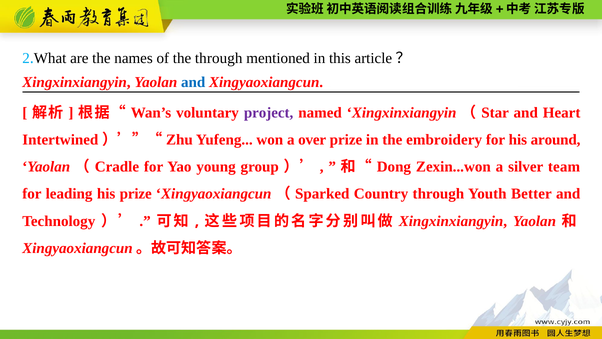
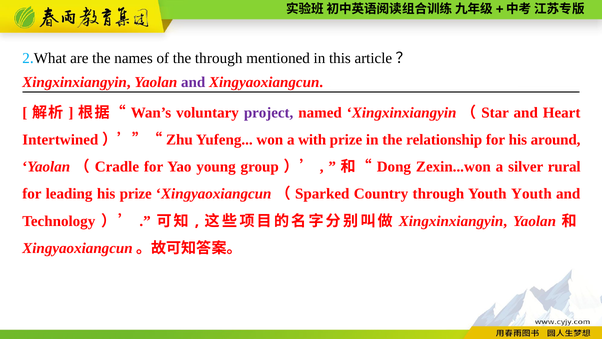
and colour: blue -> purple (193, 82)
over: over -> with (312, 140)
embroidery: embroidery -> relationship (444, 140)
team: team -> rural (564, 167)
Youth Better: Better -> Youth (531, 194)
